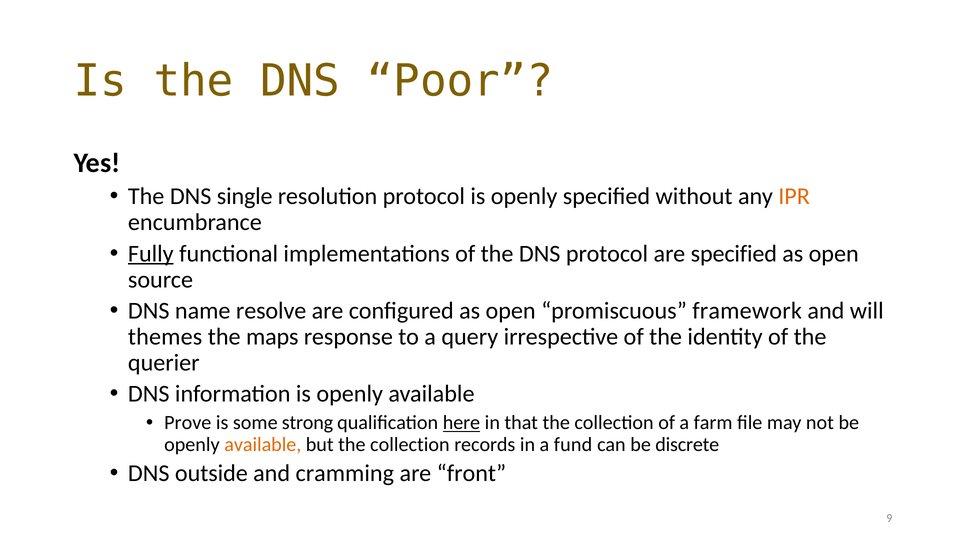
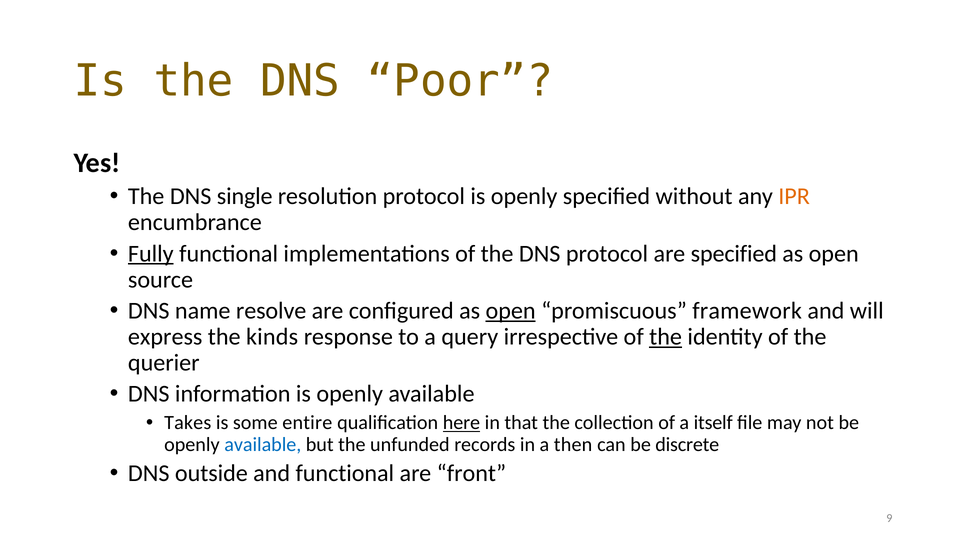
open underline: none -> present (511, 311)
themes: themes -> express (165, 337)
maps: maps -> kinds (272, 337)
the underline: none -> present (666, 337)
Prove: Prove -> Takes (188, 423)
strong: strong -> entire (307, 423)
farm: farm -> itself (713, 423)
available colour: orange -> blue (263, 445)
but the collection: collection -> unfunded (410, 445)
fund: fund -> then (573, 445)
and cramming: cramming -> functional (345, 474)
